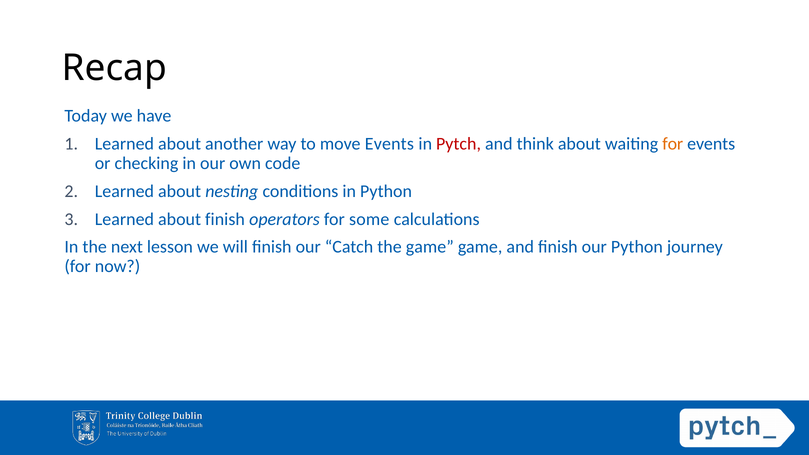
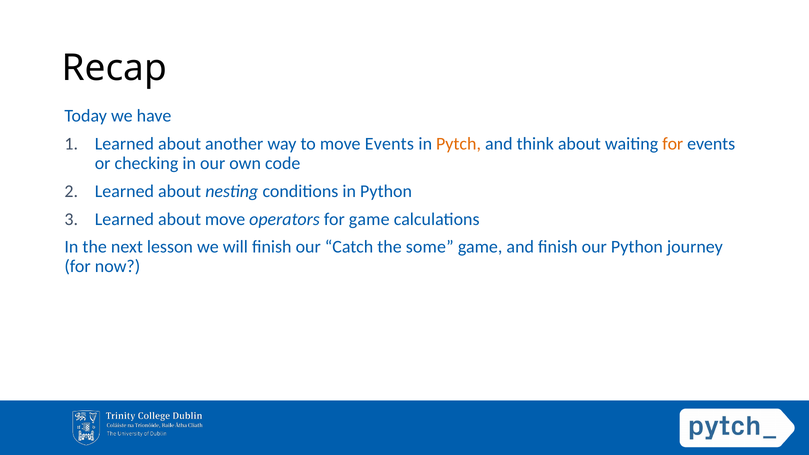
Pytch colour: red -> orange (459, 144)
about finish: finish -> move (225, 219)
for some: some -> game (369, 219)
the game: game -> some (430, 247)
